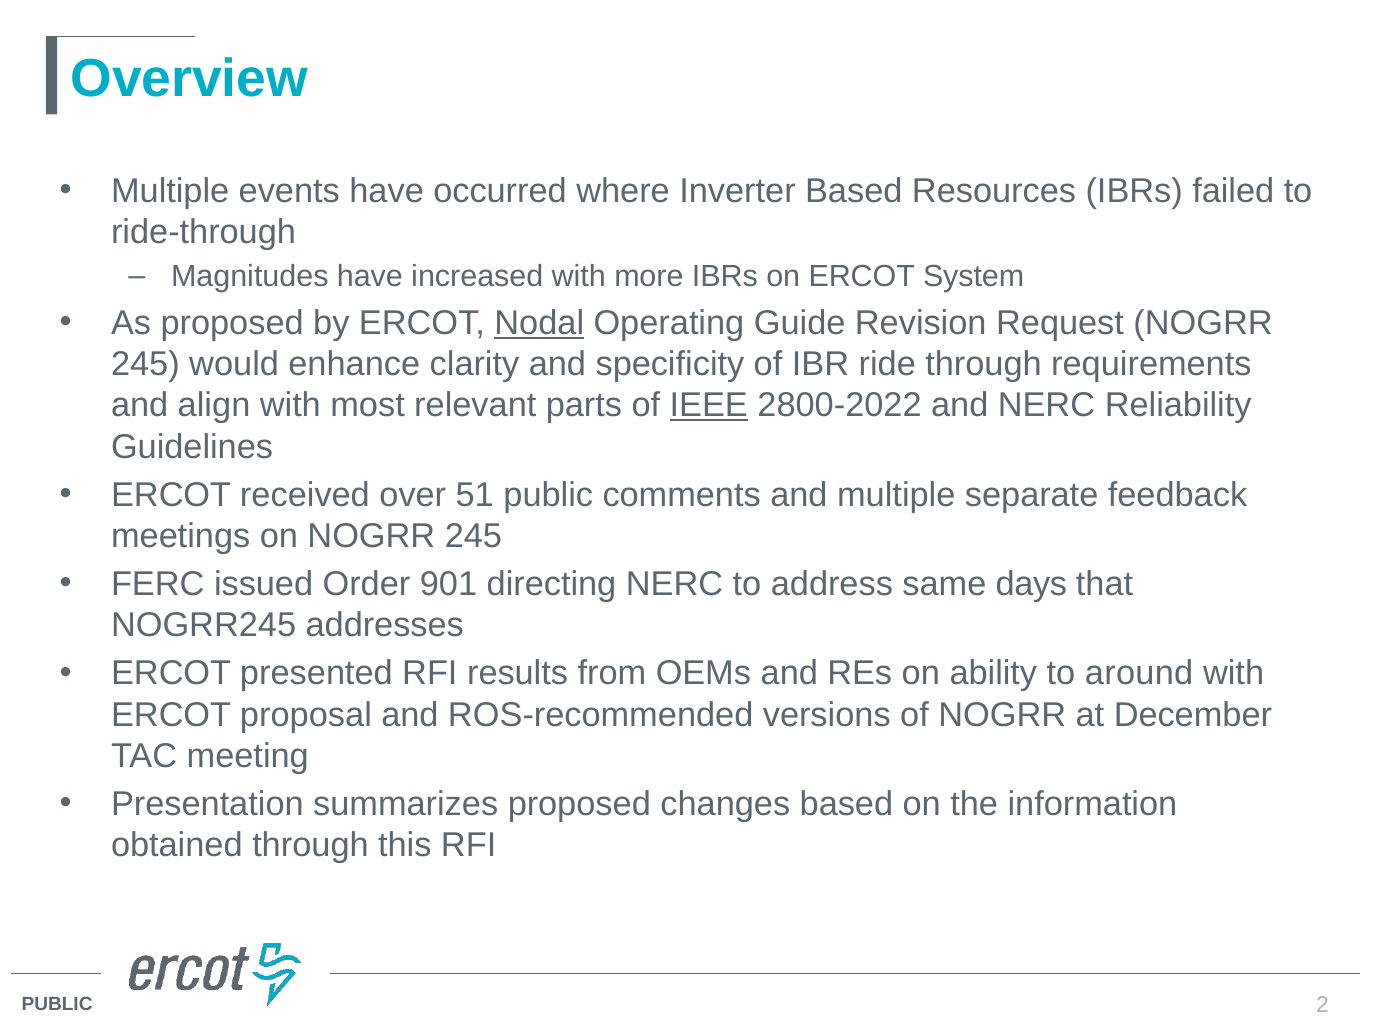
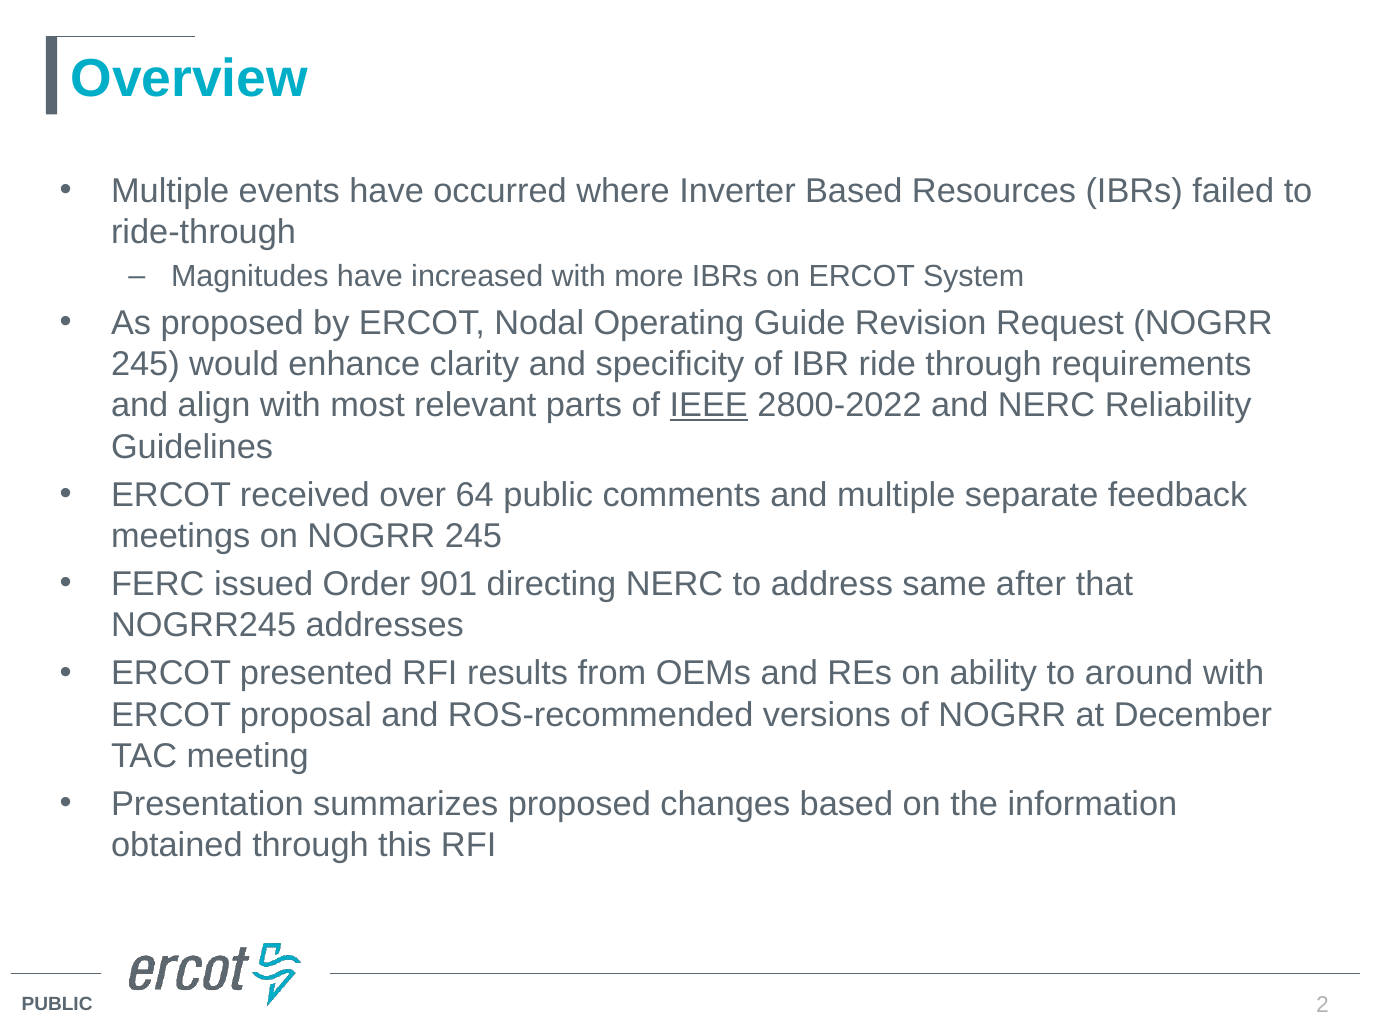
Nodal underline: present -> none (539, 323)
51: 51 -> 64 (475, 495)
days: days -> after (1031, 584)
